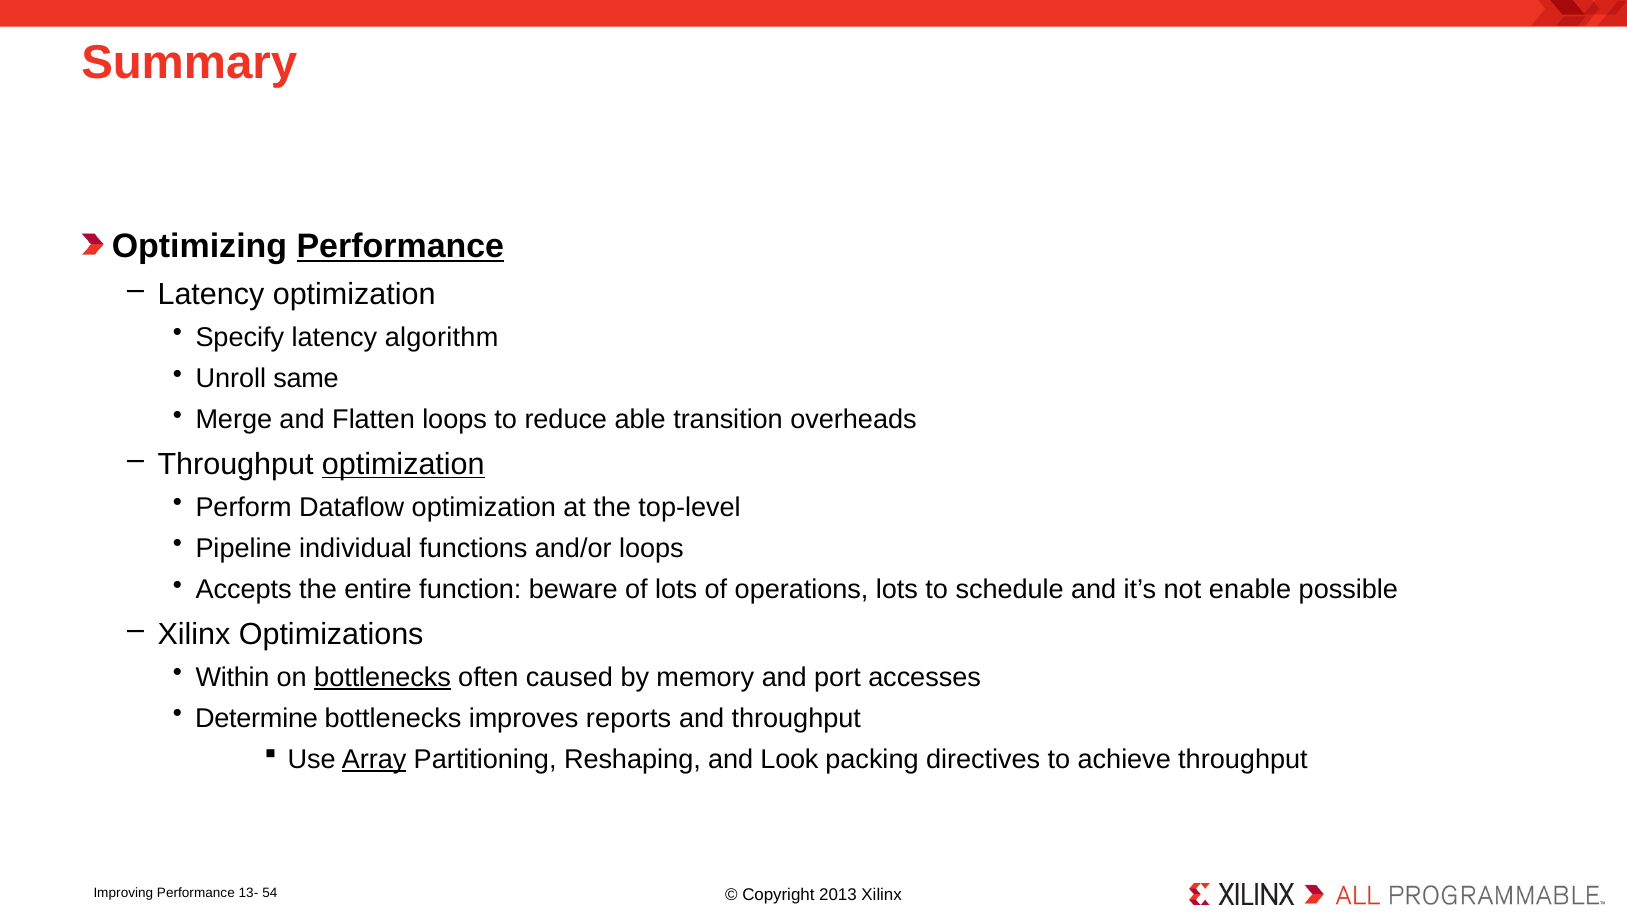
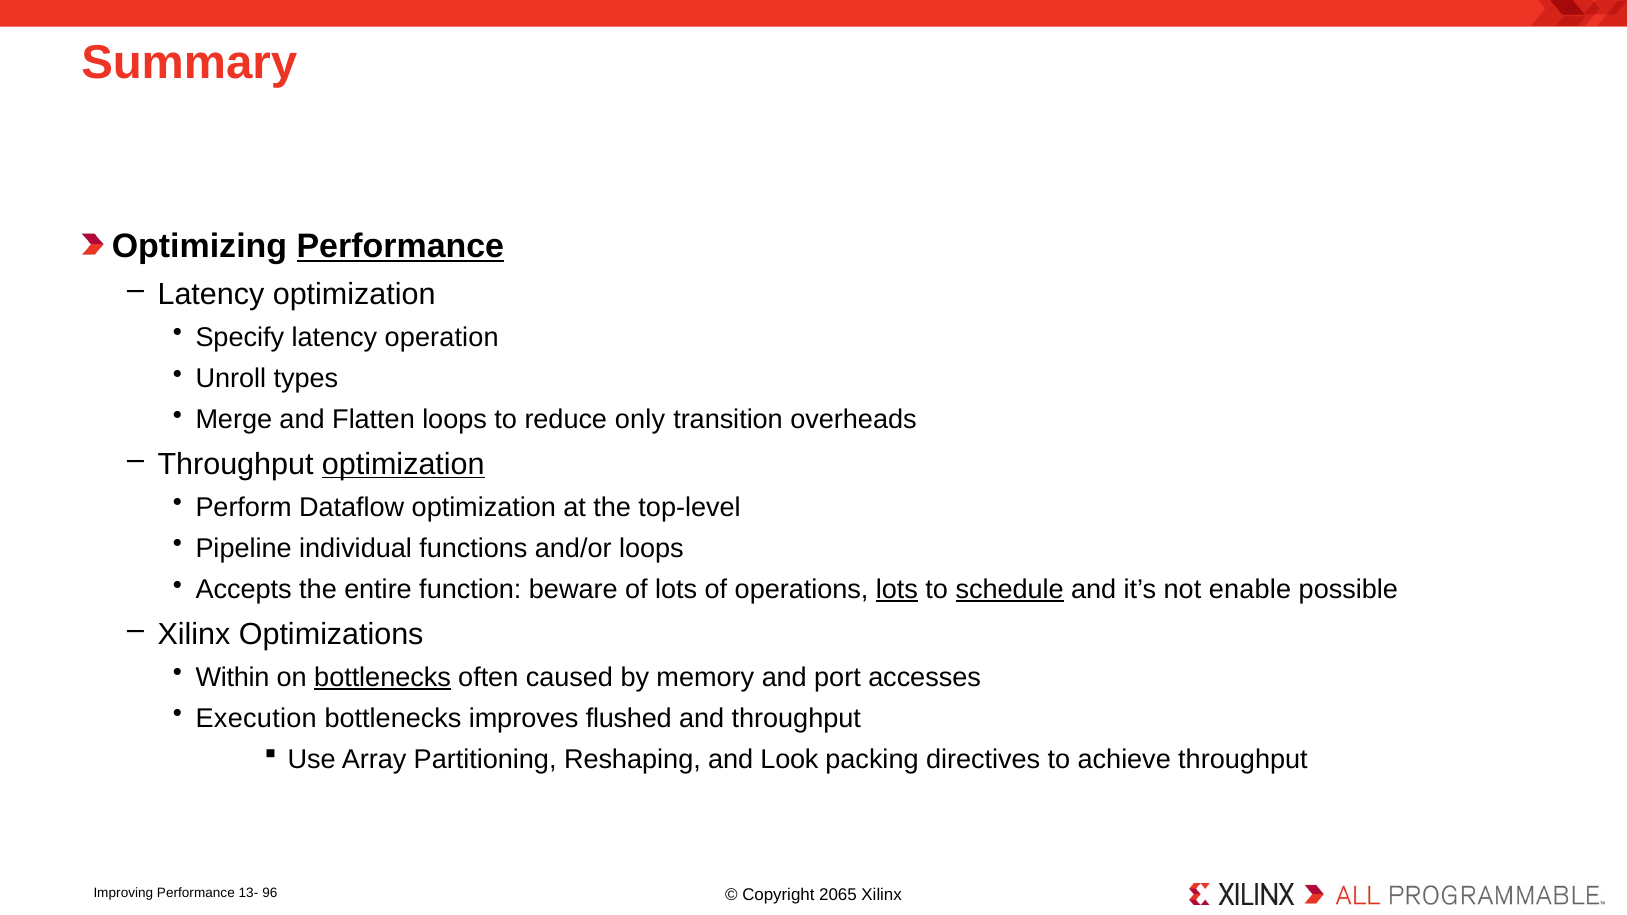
algorithm: algorithm -> operation (442, 338)
same: same -> types (306, 379)
able: able -> only (640, 420)
lots underline: none -> present (897, 590)
schedule underline: none -> present (1010, 590)
Determine: Determine -> Execution (256, 719)
reports: reports -> flushed (629, 719)
Array underline: present -> none (374, 760)
54: 54 -> 96 (270, 893)
2013: 2013 -> 2065 (838, 896)
